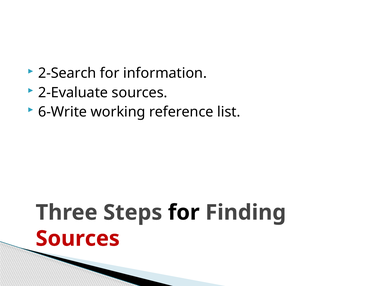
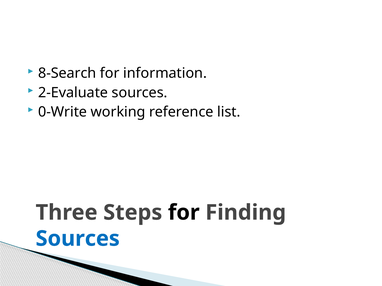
2-Search: 2-Search -> 8-Search (67, 73)
6-Write: 6-Write -> 0-Write (63, 112)
Sources colour: red -> blue (78, 239)
